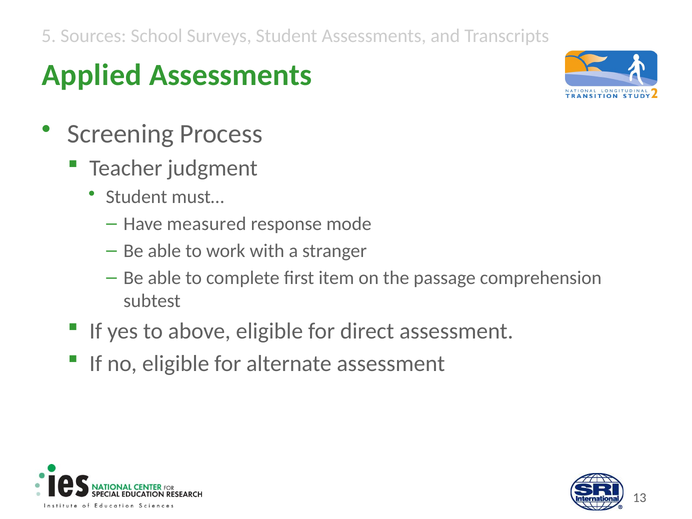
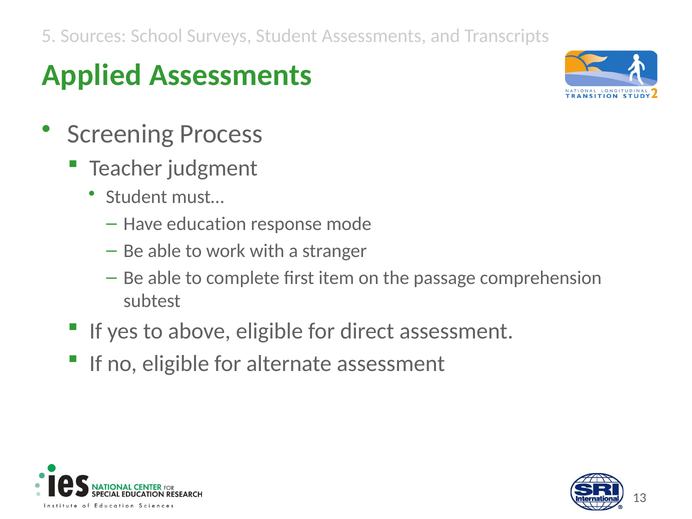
measured: measured -> education (207, 224)
